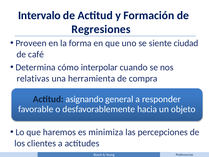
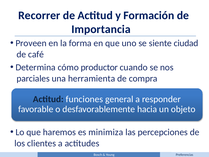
Intervalo: Intervalo -> Recorrer (39, 15)
Regresiones: Regresiones -> Importancia (101, 29)
interpolar: interpolar -> productor (99, 67)
relativas: relativas -> parciales (33, 78)
asignando: asignando -> funciones (84, 99)
